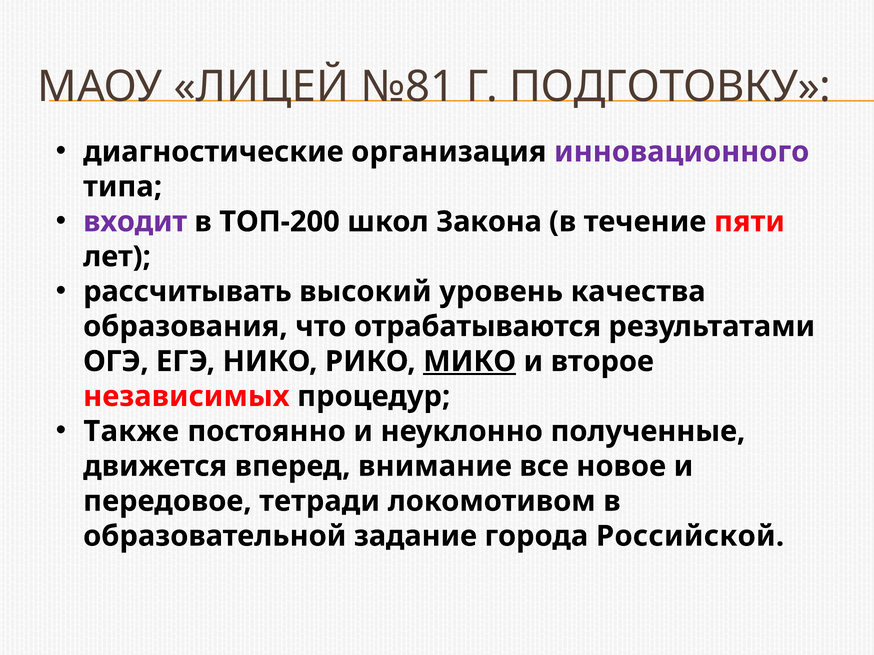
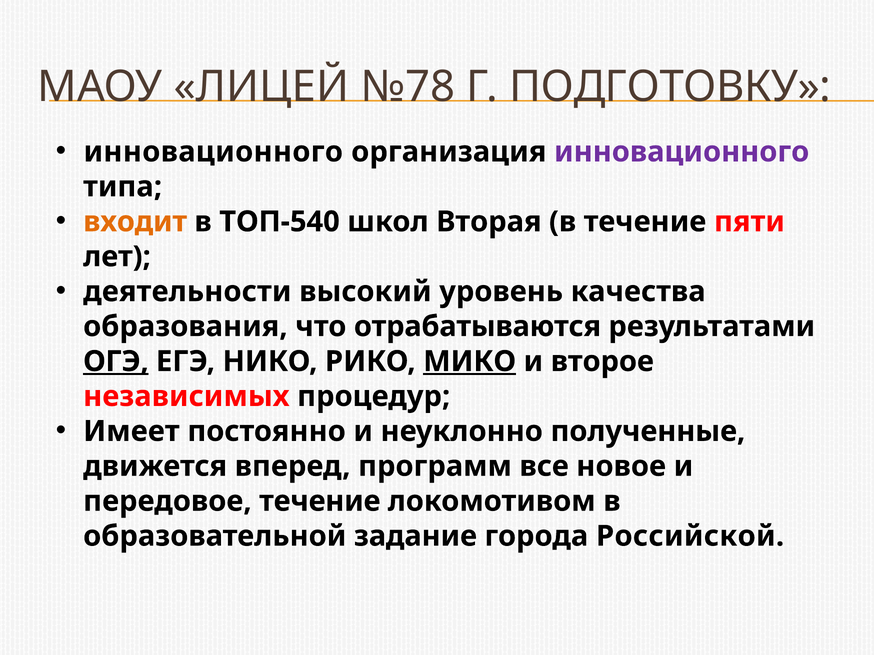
№81: №81 -> №78 (408, 87)
диагностические: диагностические -> инновационного (213, 152)
входит colour: purple -> orange (135, 222)
ТОП-200: ТОП-200 -> ТОП-540 (280, 222)
Закона: Закона -> Вторая (489, 222)
рассчитывать: рассчитывать -> деятельности (187, 292)
ОГЭ underline: none -> present (116, 362)
Также: Также -> Имеет (131, 432)
внимание: внимание -> программ (435, 467)
передовое тетради: тетради -> течение (320, 502)
